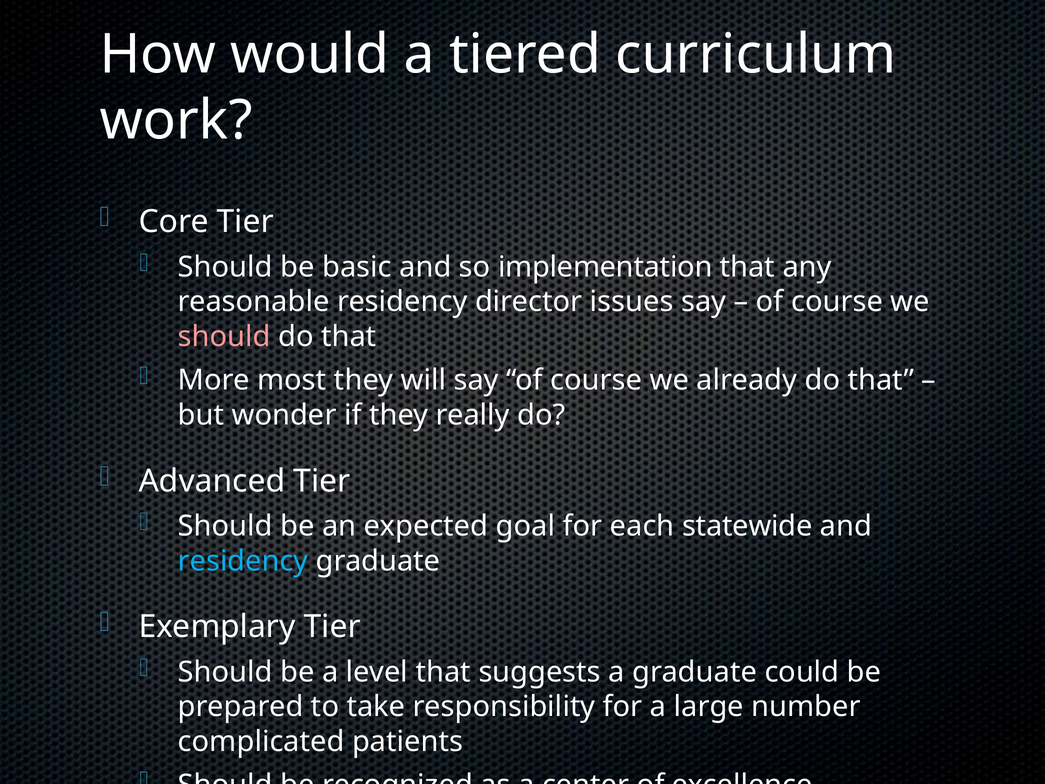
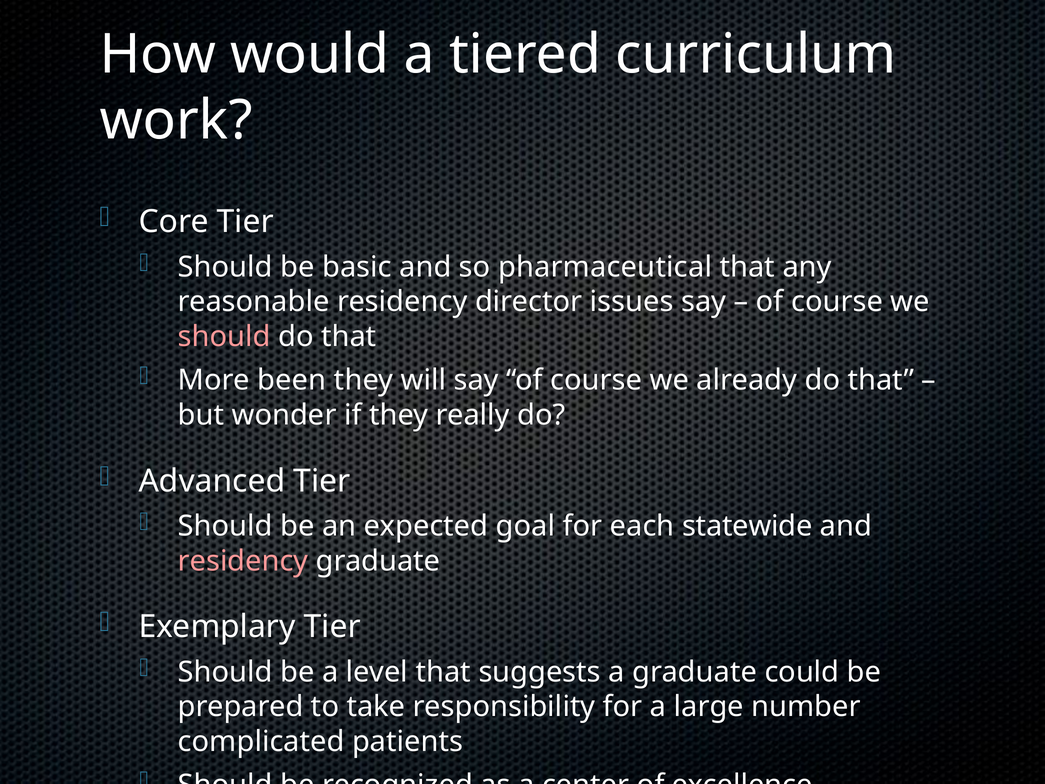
implementation: implementation -> pharmaceutical (605, 267)
most: most -> been (292, 380)
residency colour: light blue -> pink (243, 561)
